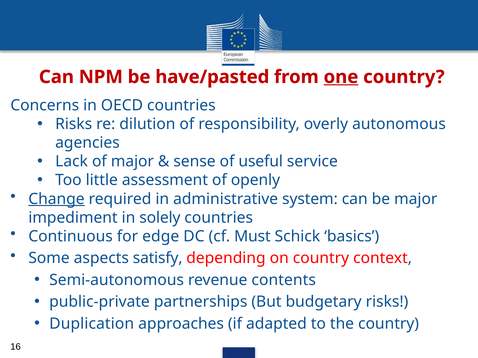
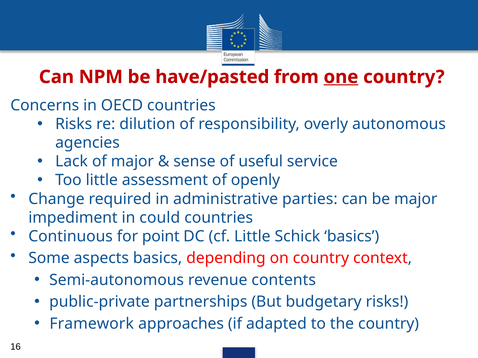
Change underline: present -> none (56, 199)
system: system -> parties (310, 199)
solely: solely -> could (160, 218)
edge: edge -> point (161, 237)
cf Must: Must -> Little (252, 237)
aspects satisfy: satisfy -> basics (158, 258)
Duplication: Duplication -> Framework (92, 324)
